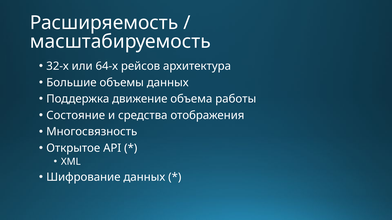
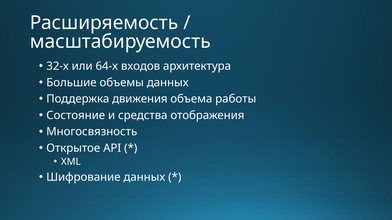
рейсов: рейсов -> входов (141, 66)
движение: движение -> движения (140, 99)
